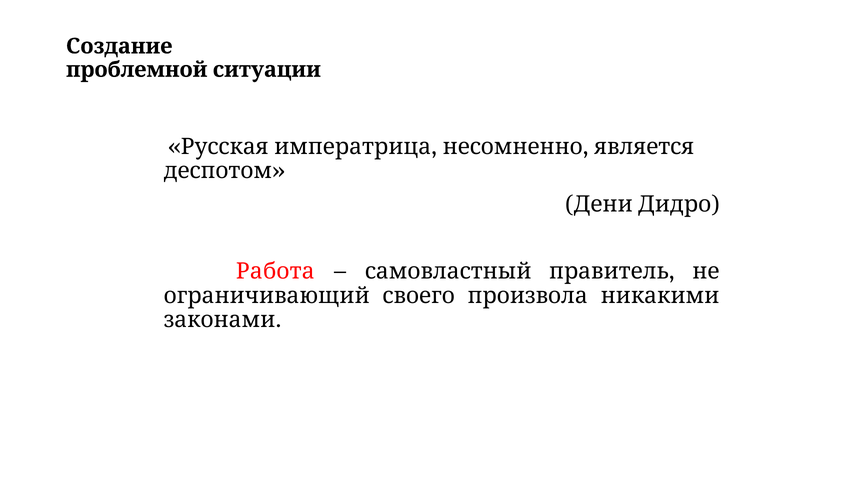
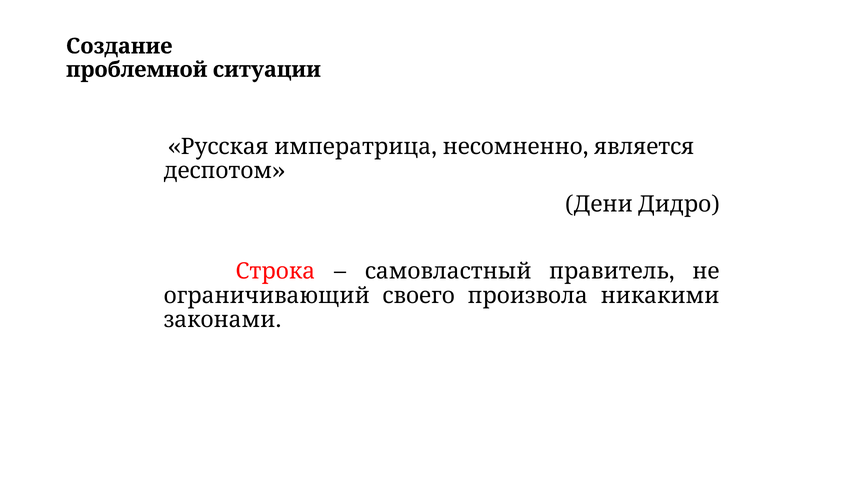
Работа: Работа -> Строка (275, 271)
